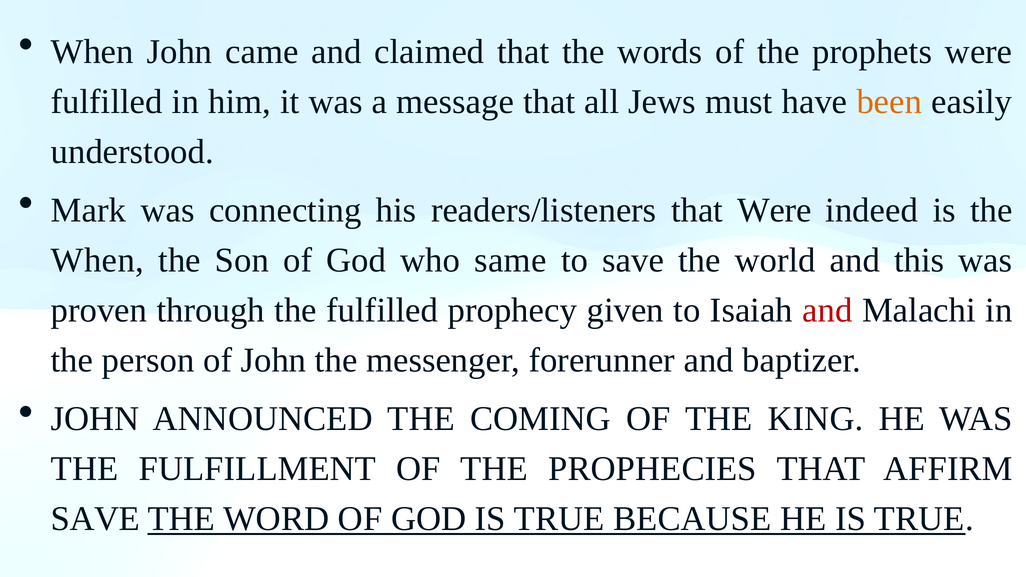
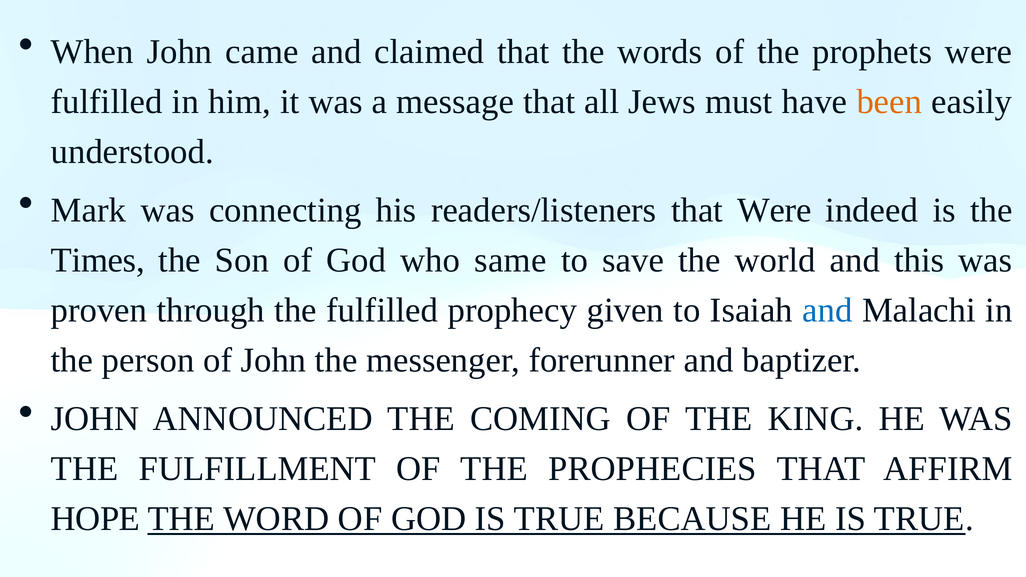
When: When -> Times (98, 260)
and colour: red -> blue (827, 310)
SAVE: SAVE -> HOPE (95, 519)
